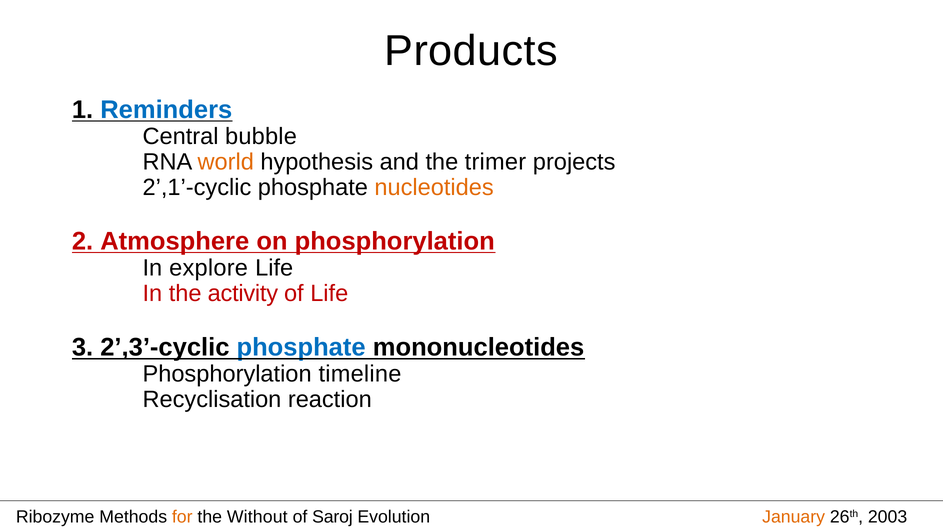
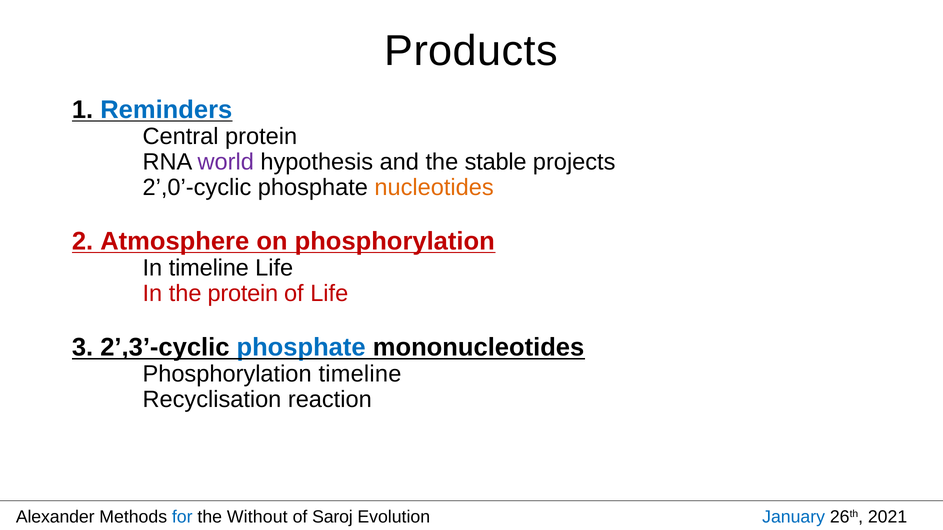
Central bubble: bubble -> protein (261, 137)
world colour: orange -> purple (226, 162)
trimer: trimer -> stable (496, 162)
2’,1’-cyclic: 2’,1’-cyclic -> 2’,0’-cyclic (197, 187)
In explore: explore -> timeline (209, 268)
the activity: activity -> protein (243, 294)
Ribozyme: Ribozyme -> Alexander (55, 517)
for colour: orange -> blue (182, 517)
January colour: orange -> blue (794, 517)
2003: 2003 -> 2021 (888, 517)
